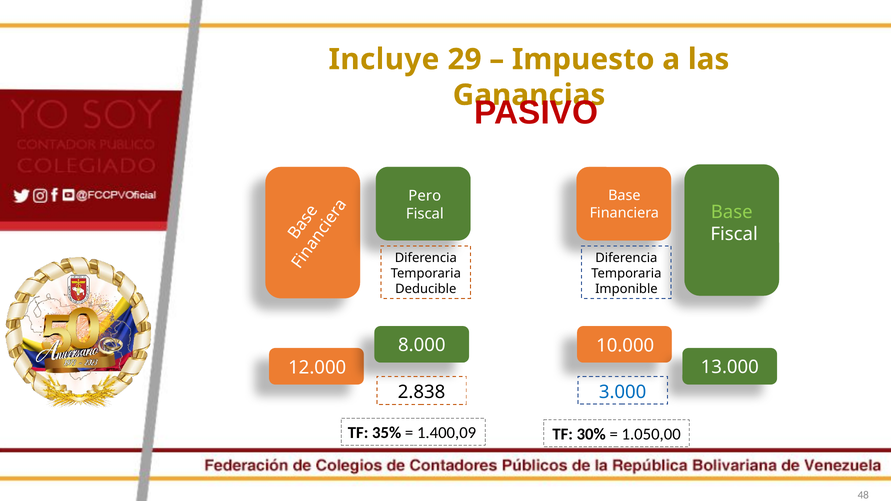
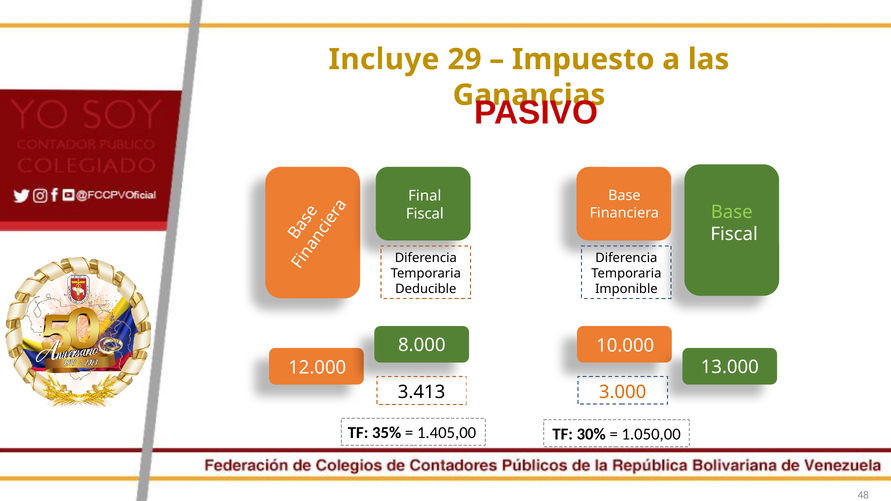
Pero: Pero -> Final (425, 196)
2.838: 2.838 -> 3.413 (422, 392)
3.000 colour: blue -> orange (623, 392)
1.400,09: 1.400,09 -> 1.405,00 (447, 433)
